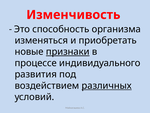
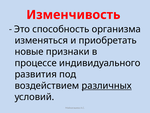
признаки underline: present -> none (68, 52)
